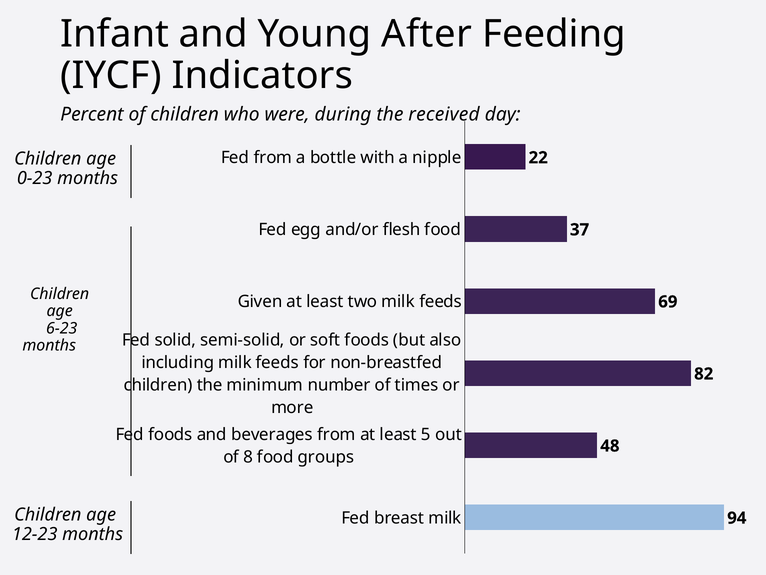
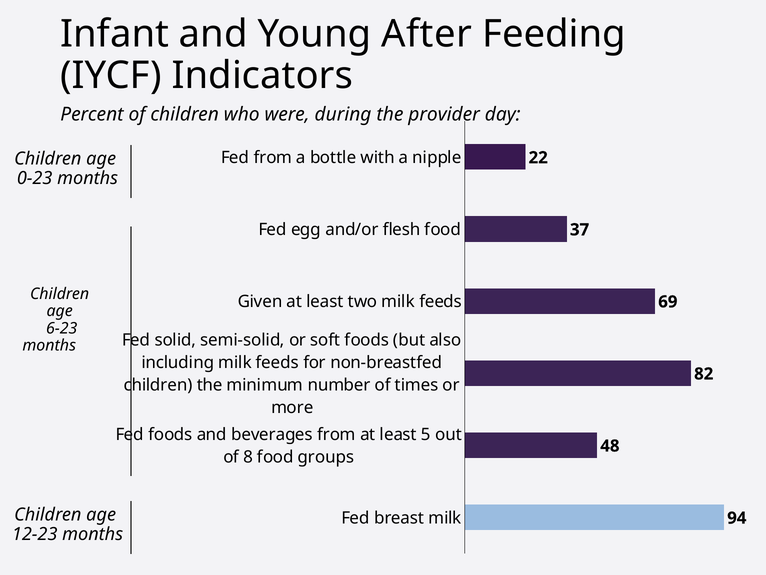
received: received -> provider (444, 114)
